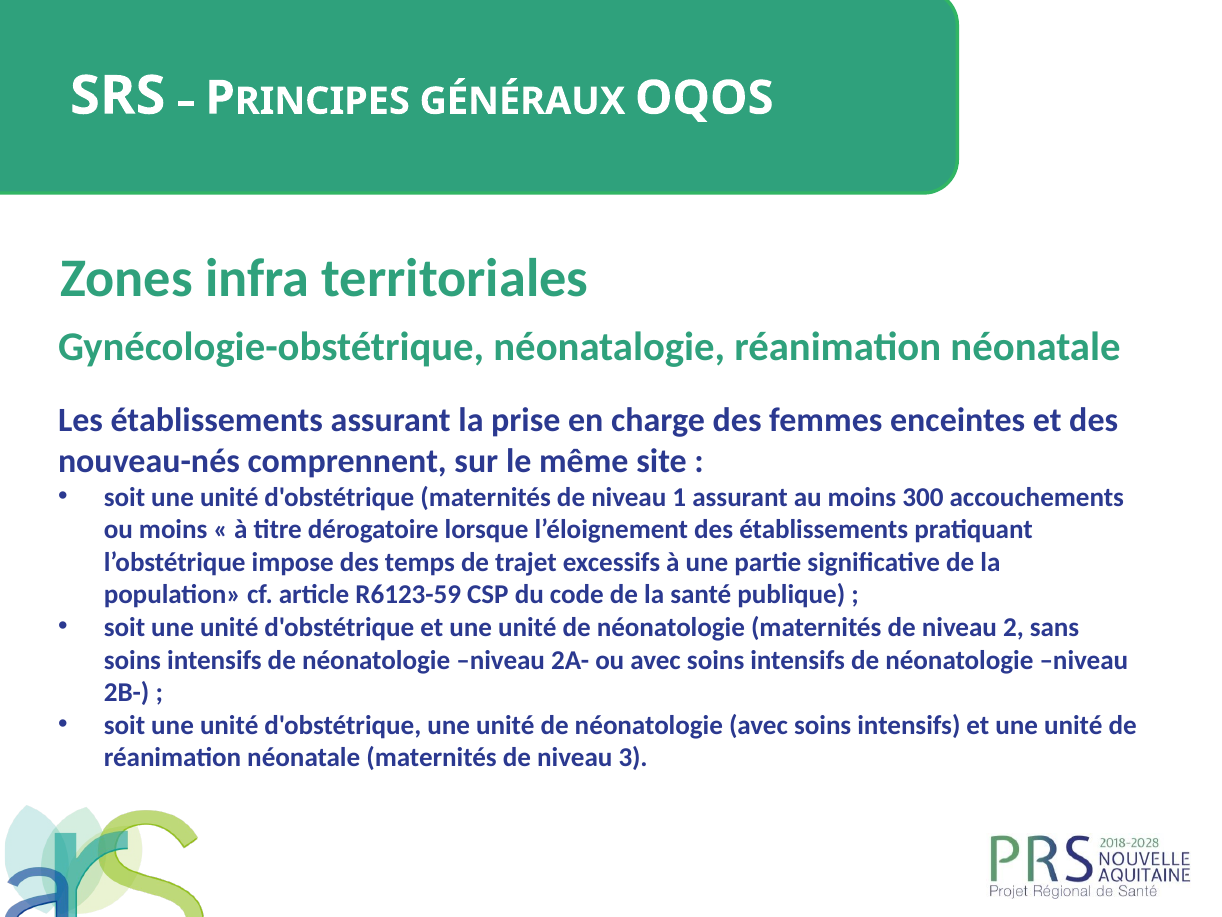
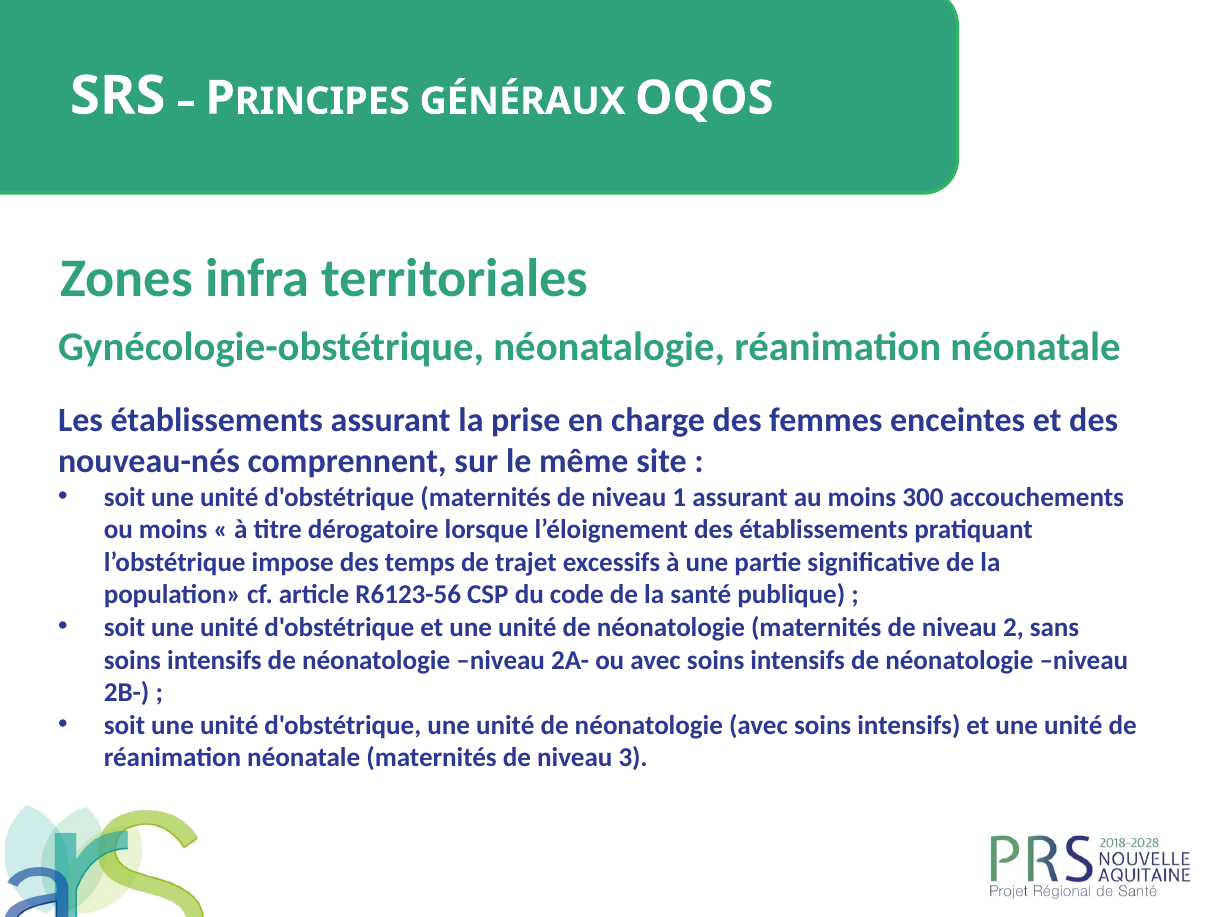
R6123-59: R6123-59 -> R6123-56 (408, 595)
